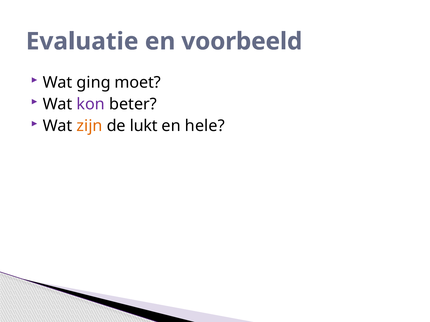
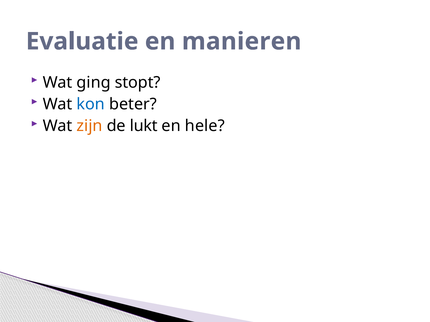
voorbeeld: voorbeeld -> manieren (242, 41)
moet: moet -> stopt (138, 83)
kon colour: purple -> blue (91, 104)
